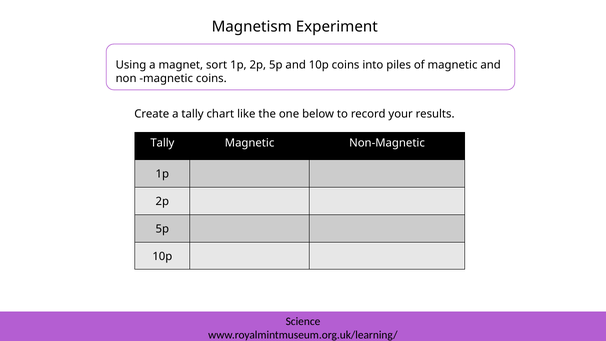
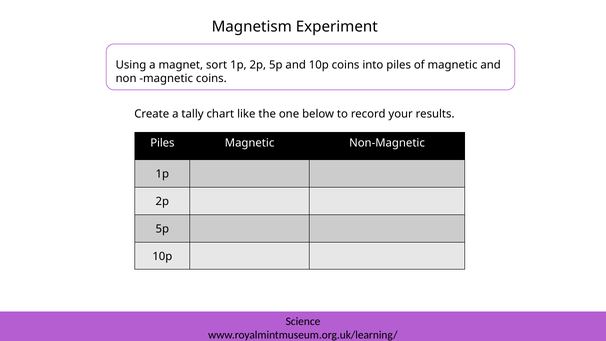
Tally: Tally -> Piles (162, 143)
